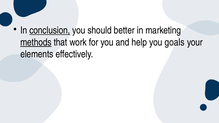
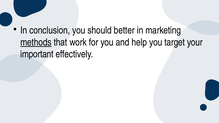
conclusion underline: present -> none (50, 30)
goals: goals -> target (175, 42)
elements: elements -> important (37, 54)
